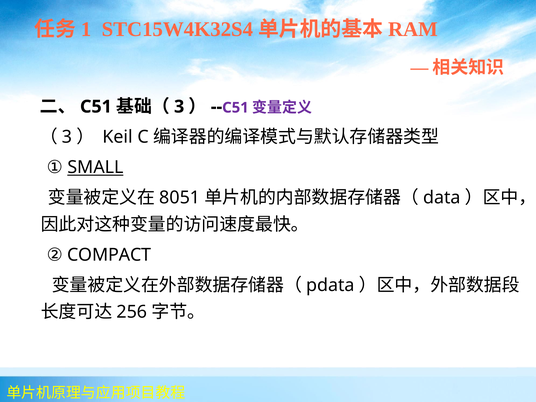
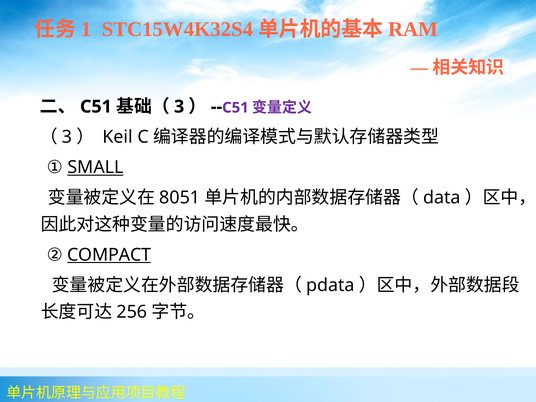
COMPACT underline: none -> present (109, 255)
